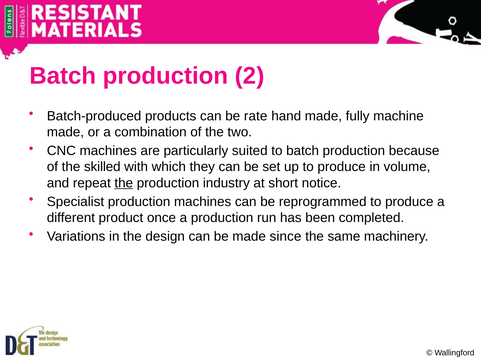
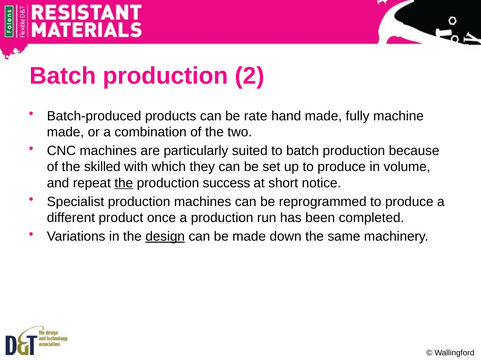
industry: industry -> success (226, 183)
design underline: none -> present (165, 236)
since: since -> down (286, 236)
